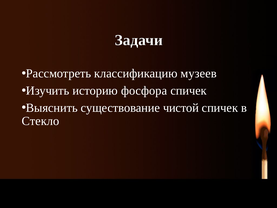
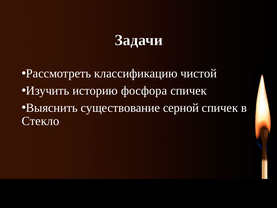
музеев: музеев -> чистой (199, 73)
чистой: чистой -> серной (181, 108)
